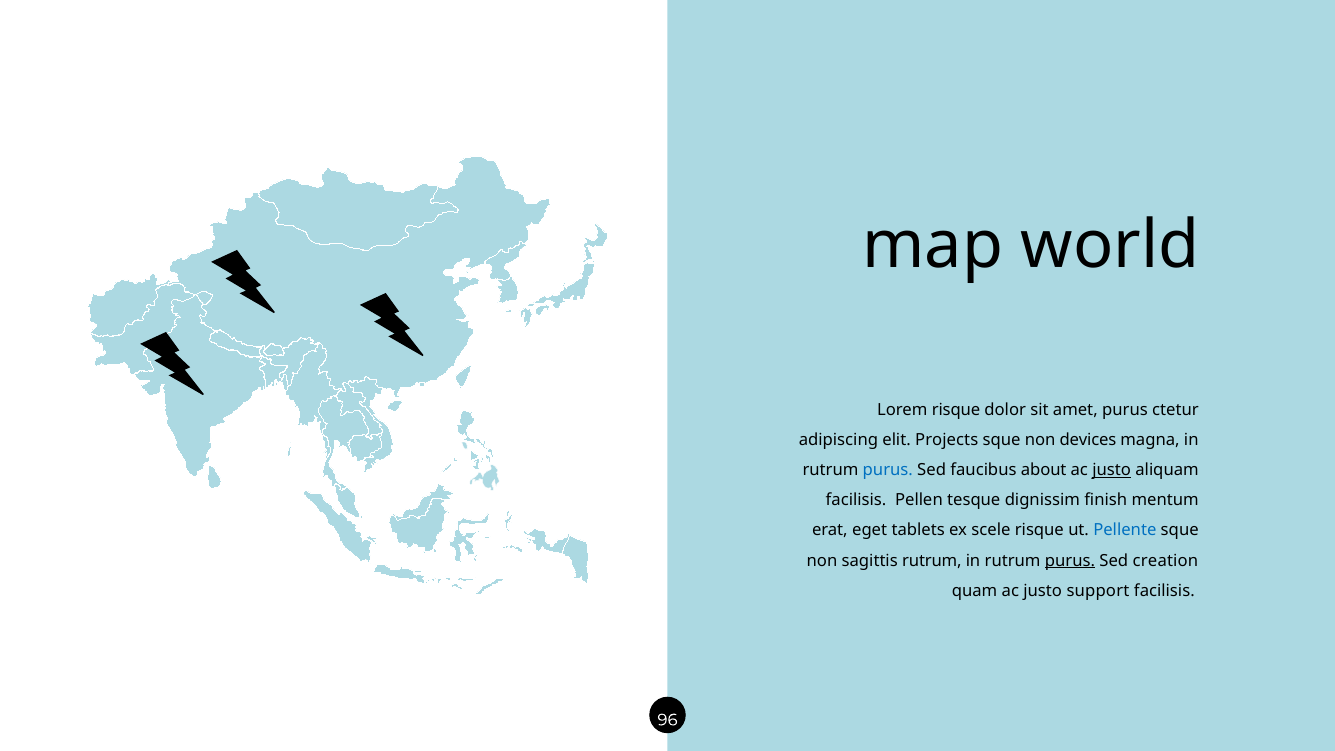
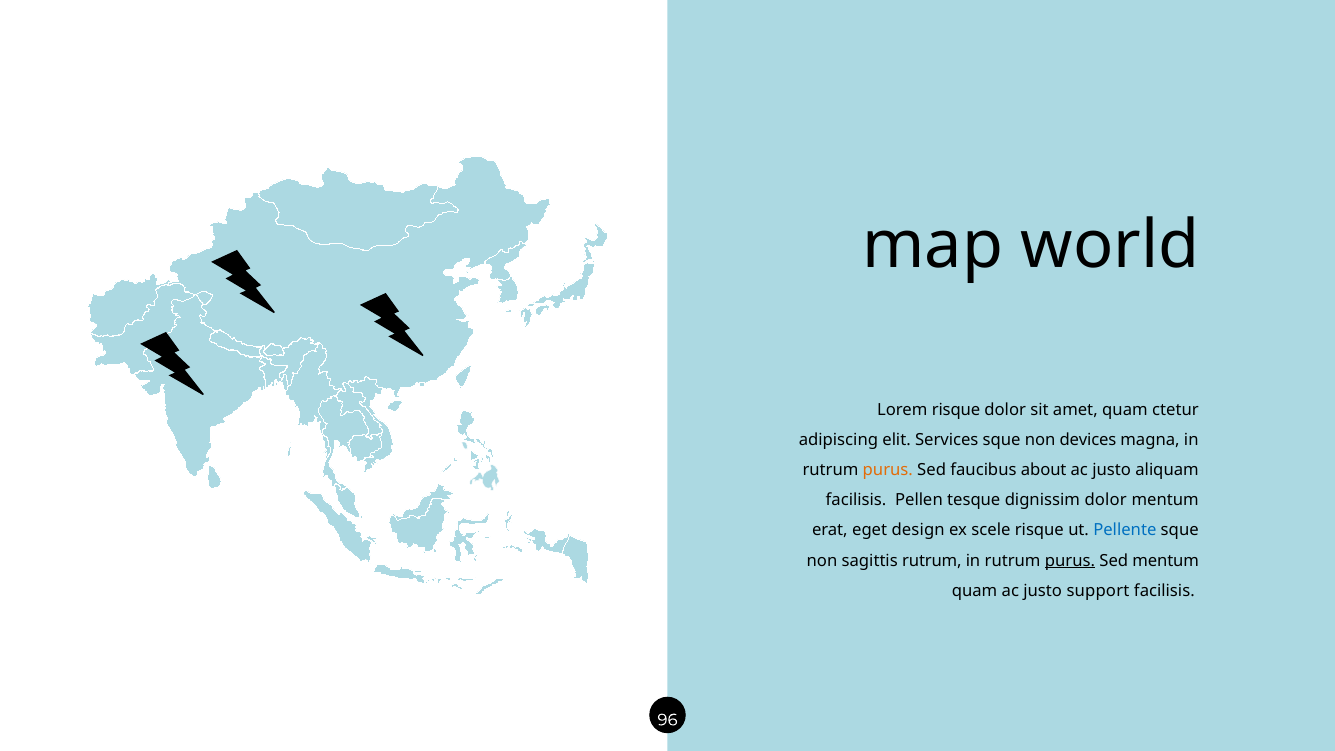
amet purus: purus -> quam (1125, 410)
Projects: Projects -> Services (947, 440)
purus colour: blue -> orange (888, 470)
justo underline: present -> none (1112, 470)
dignissim finish: finish -> dolor (1106, 500)
tablets: tablets -> design (918, 530)
Sed creation: creation -> mentum (1166, 560)
